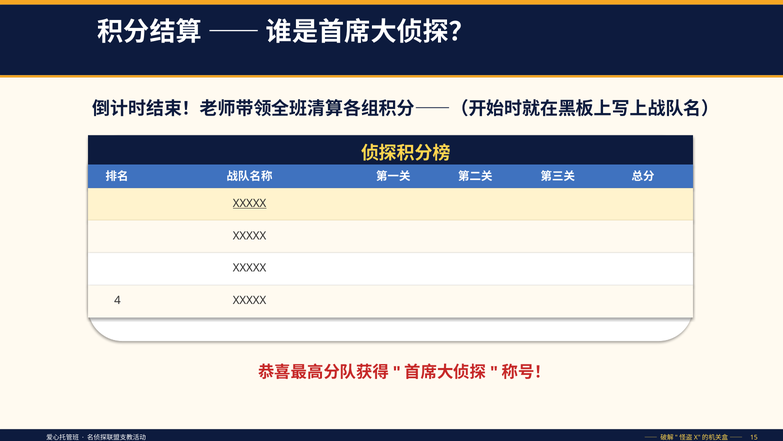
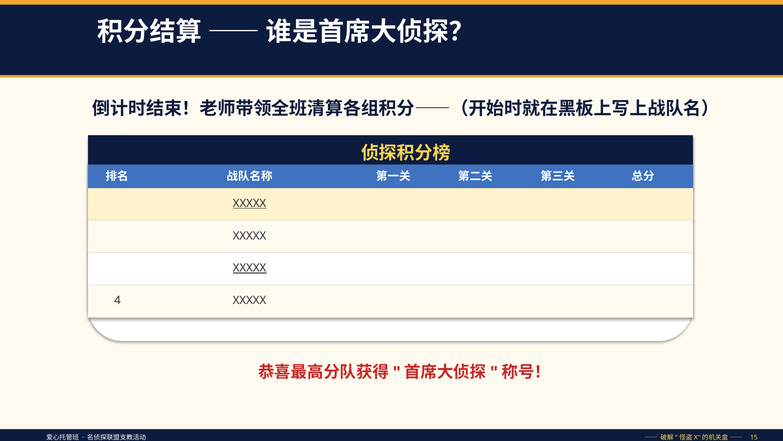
XXXXX underline: none -> present (250, 268)
